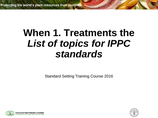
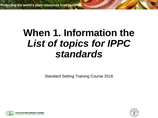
Treatments: Treatments -> Information (91, 33)
